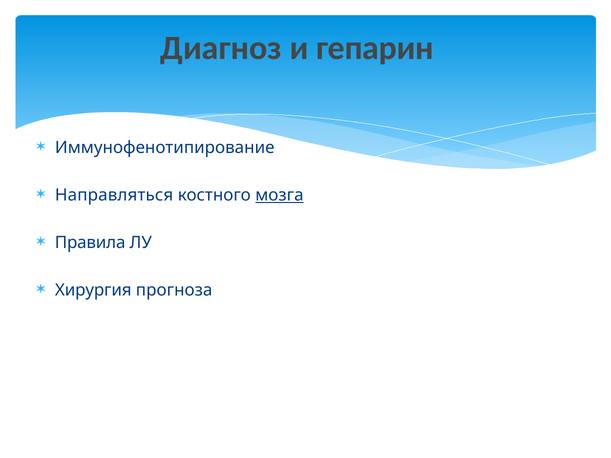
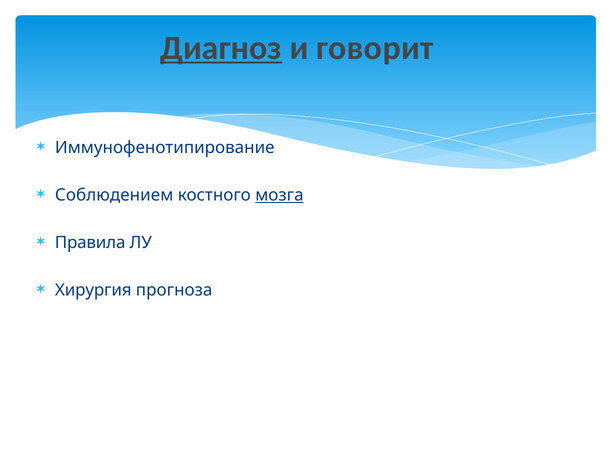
Диагноз underline: none -> present (221, 48)
гепарин: гепарин -> говорит (375, 48)
Направляться: Направляться -> Соблюдением (114, 195)
